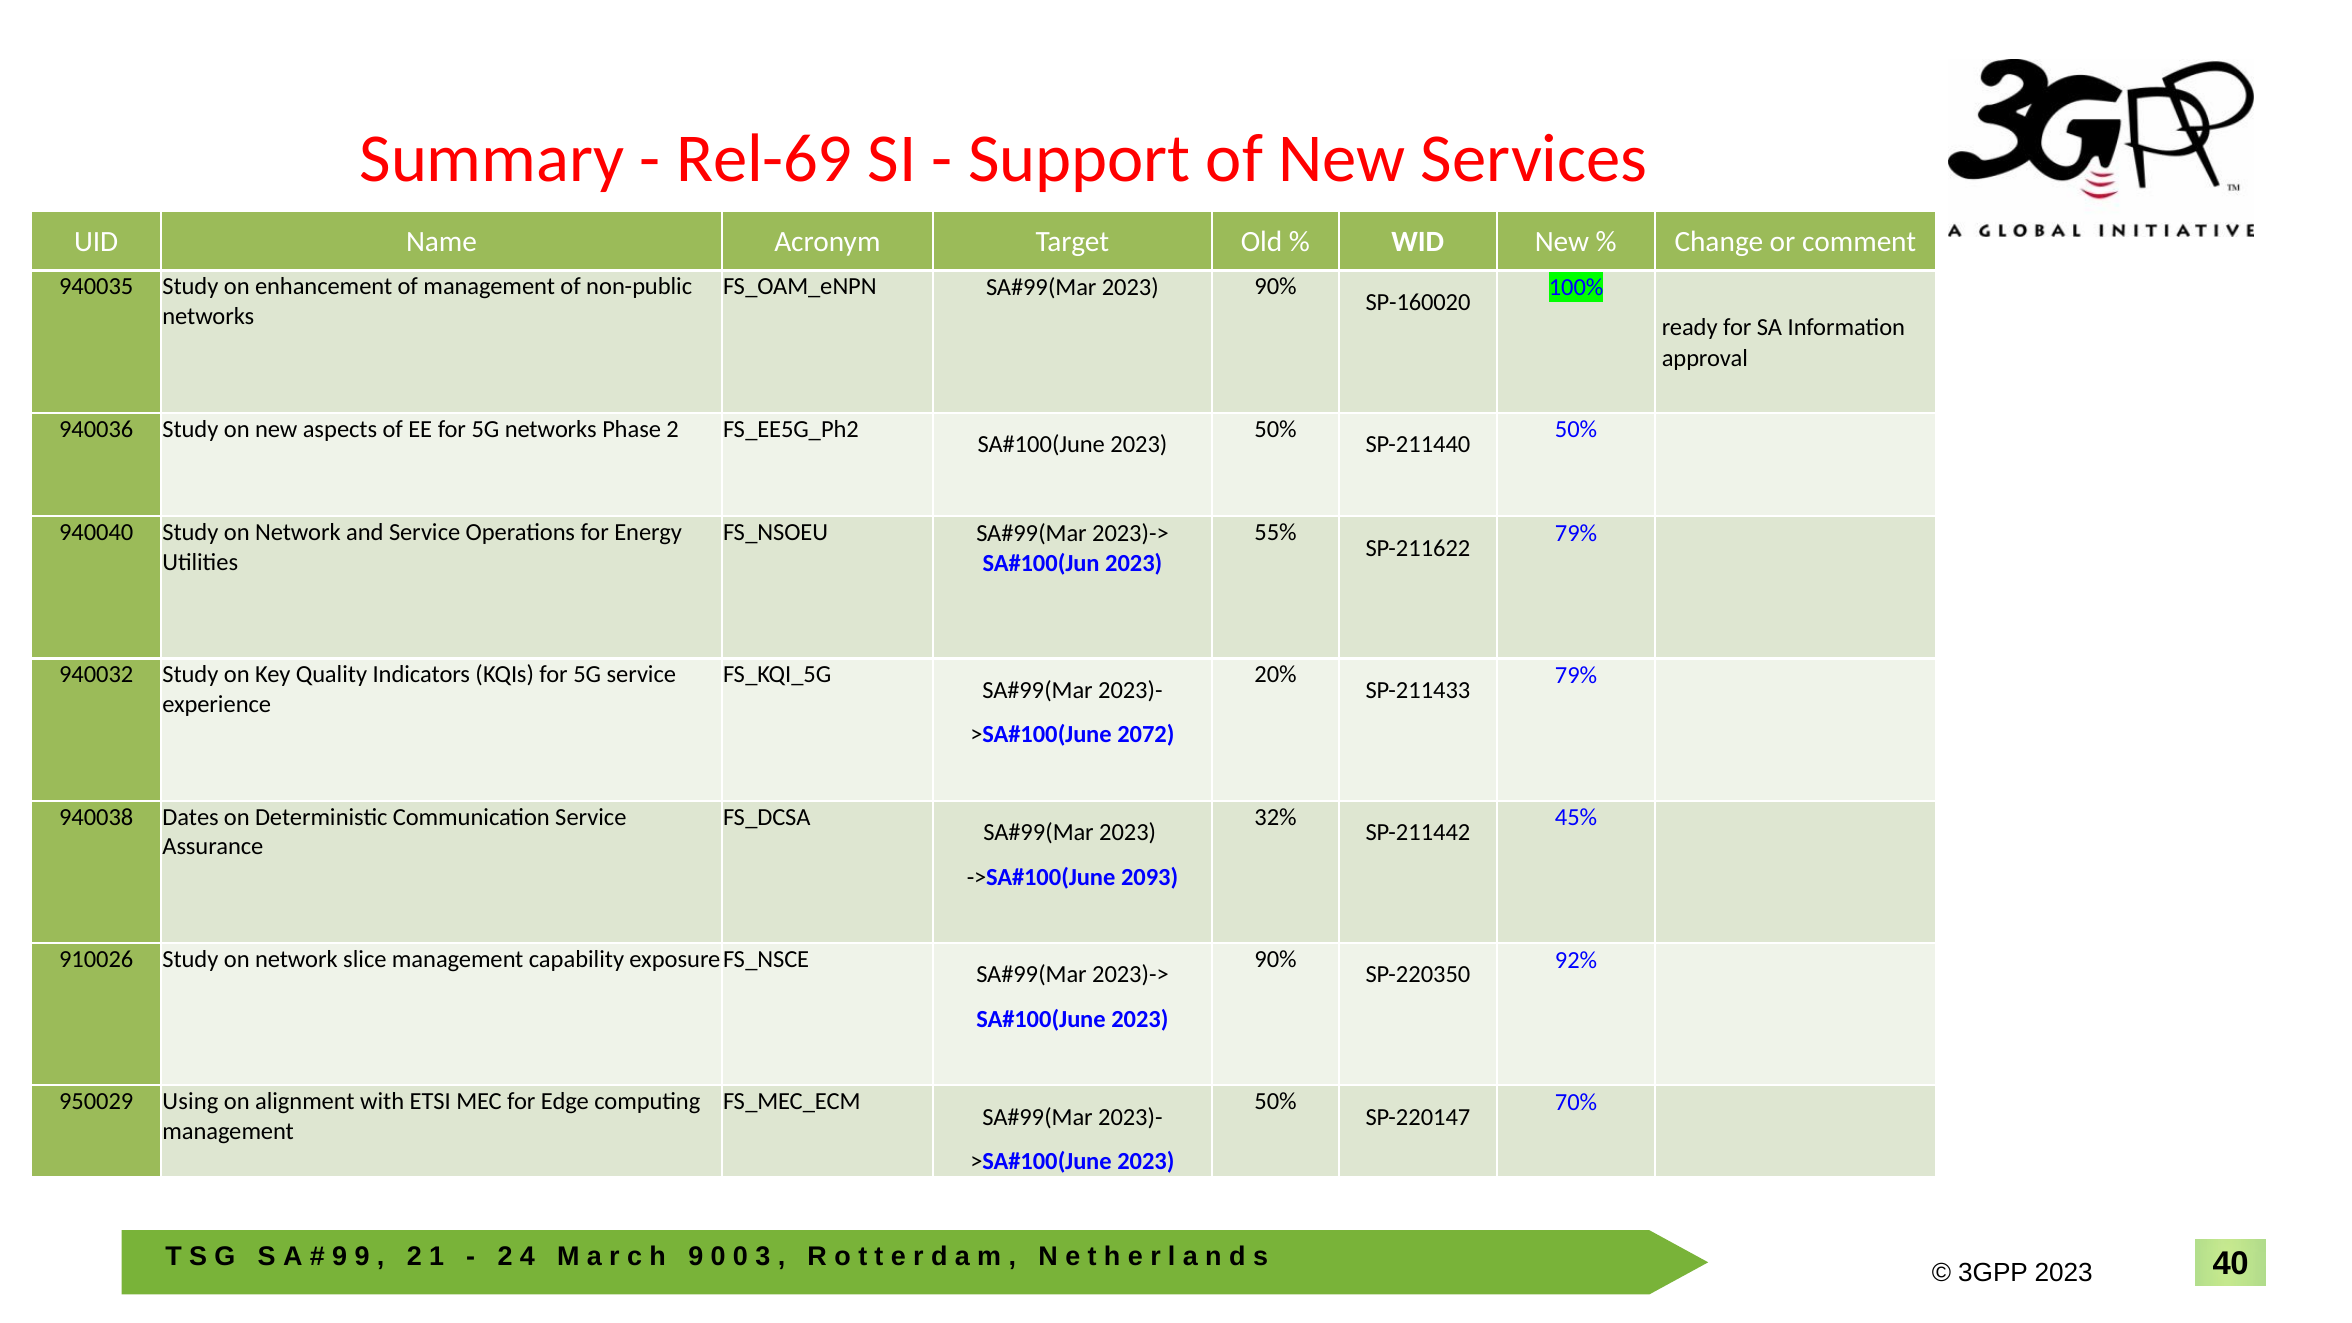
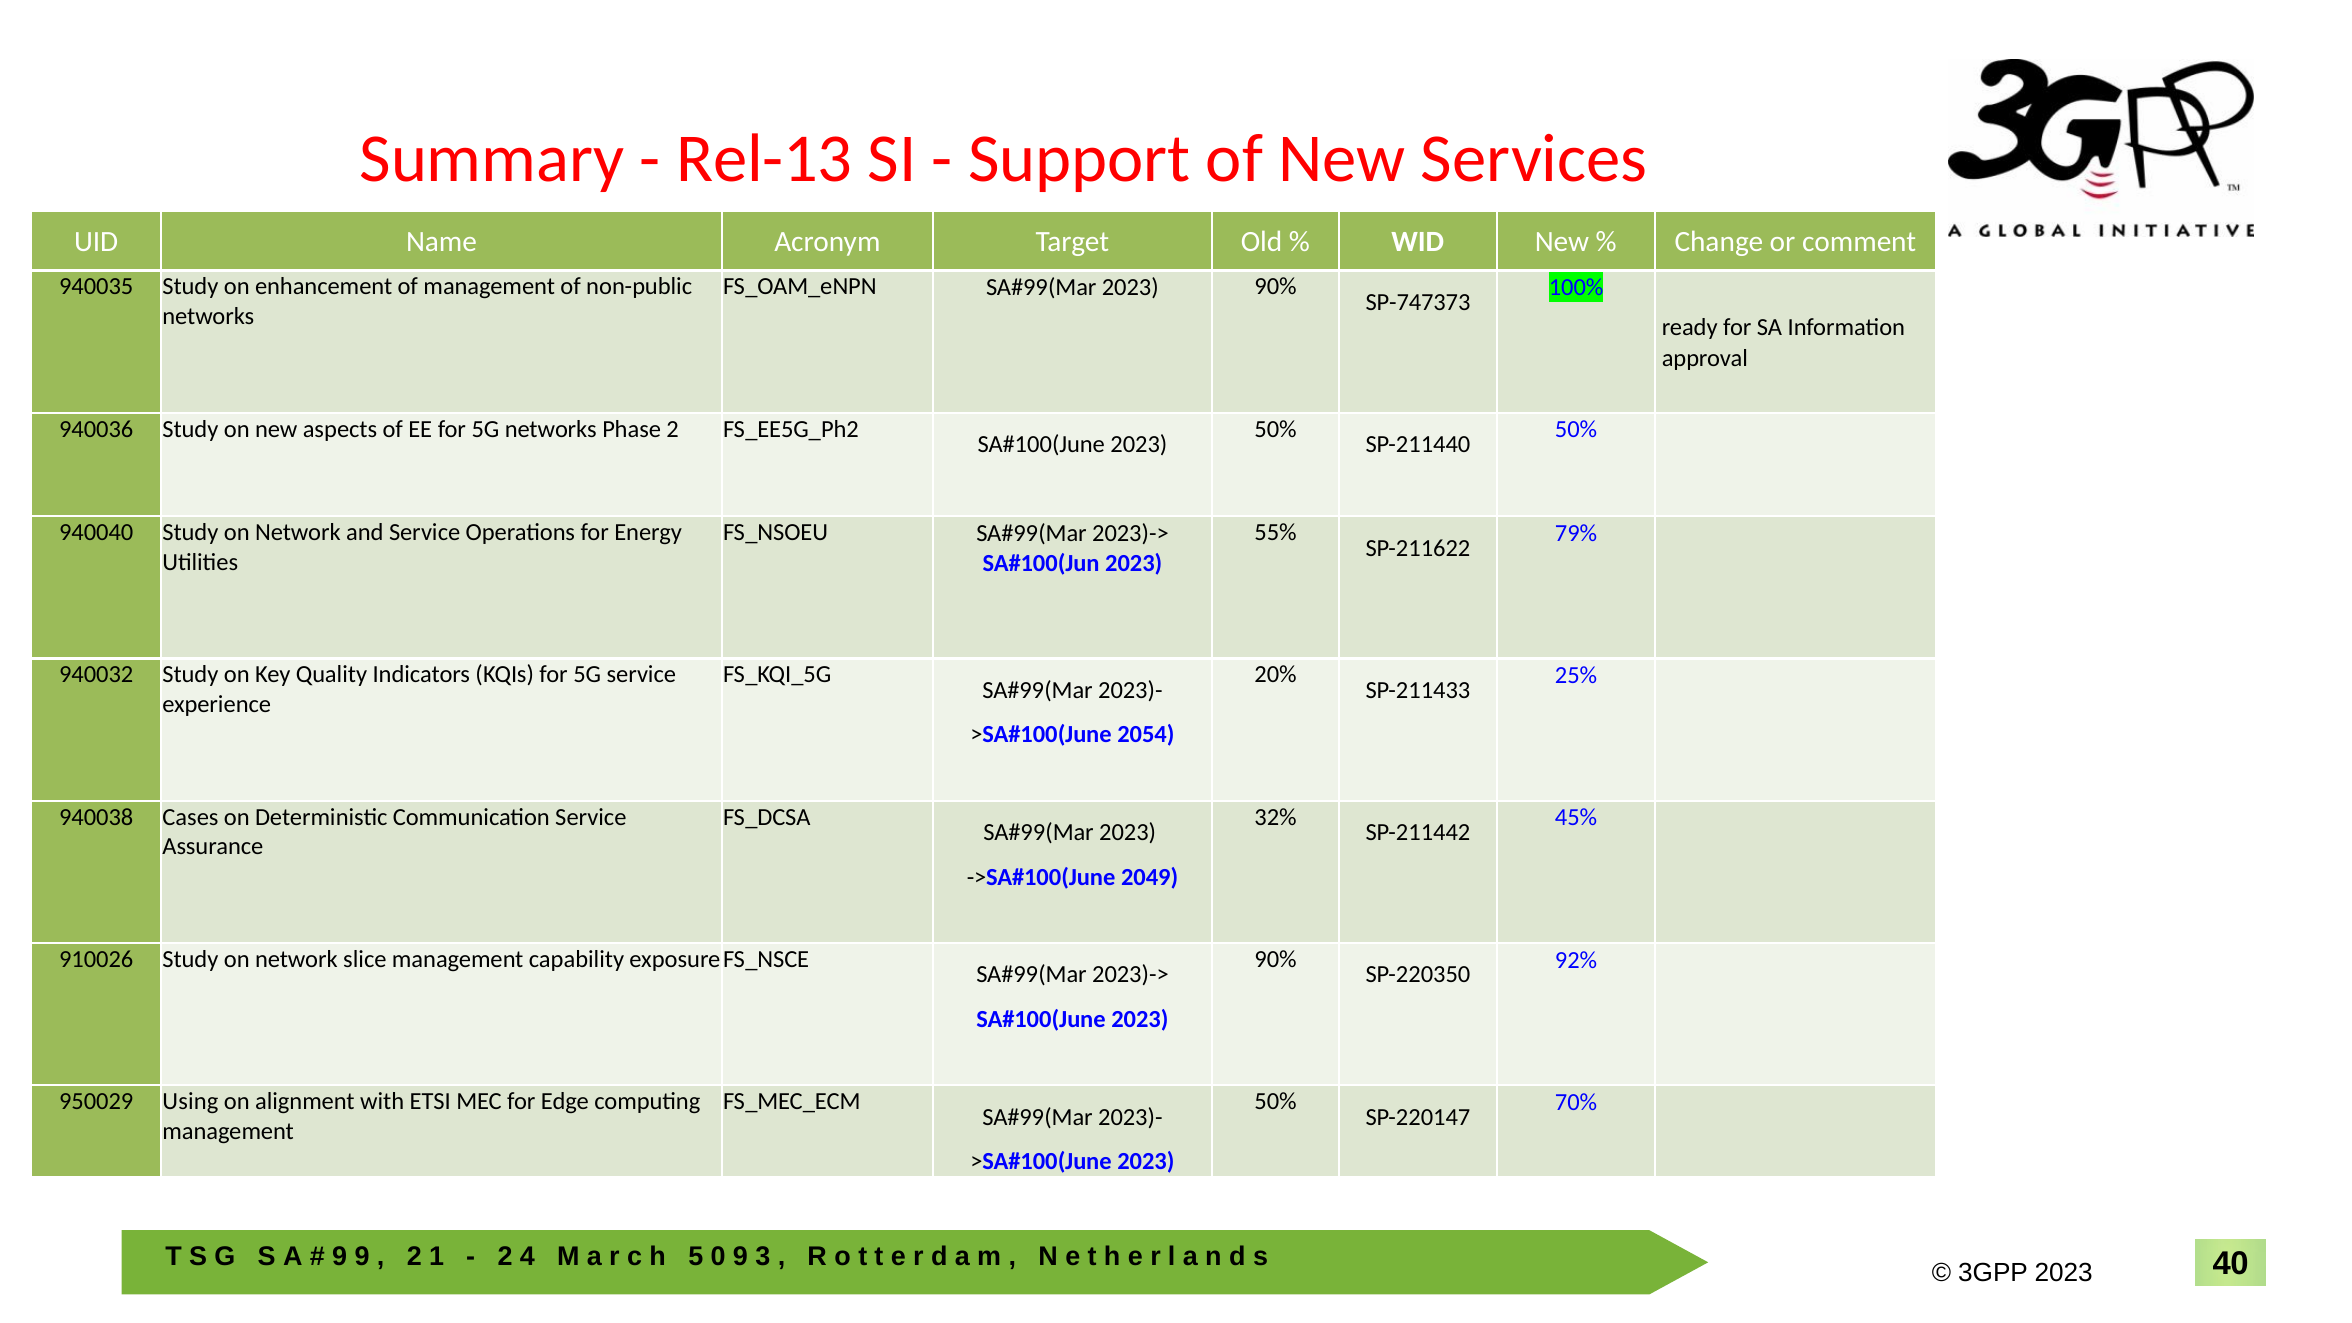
Rel-69: Rel-69 -> Rel-13 (764, 159)
SP-160020: SP-160020 -> SP-747373 (1418, 302)
79%: 79% -> 25% (1576, 676)
2072: 2072 -> 2054 (1146, 735)
Dates: Dates -> Cases (190, 817)
2093: 2093 -> 2049 (1150, 877)
9: 9 -> 5 (696, 1257)
0: 0 -> 9 (740, 1257)
